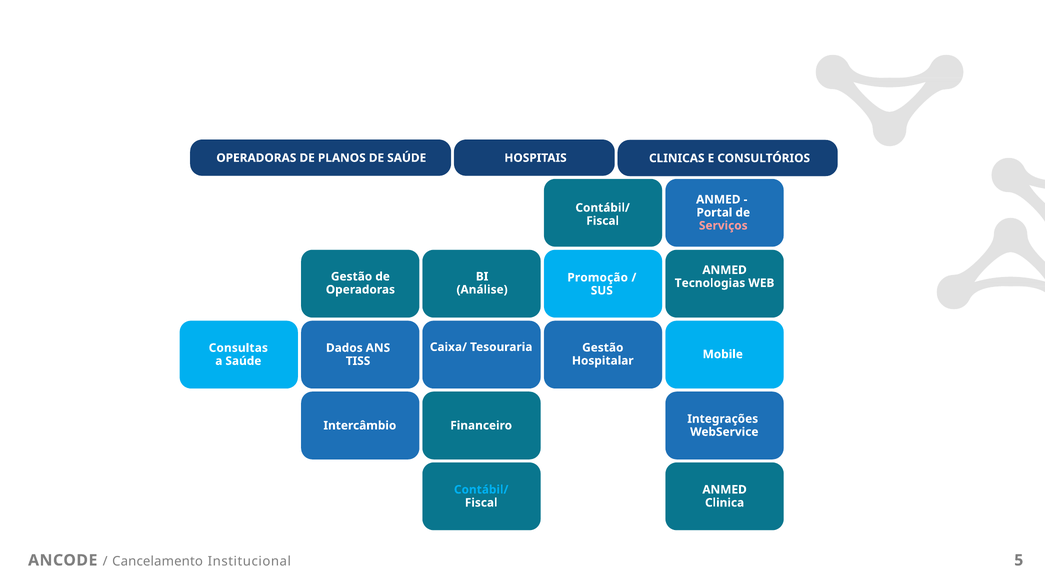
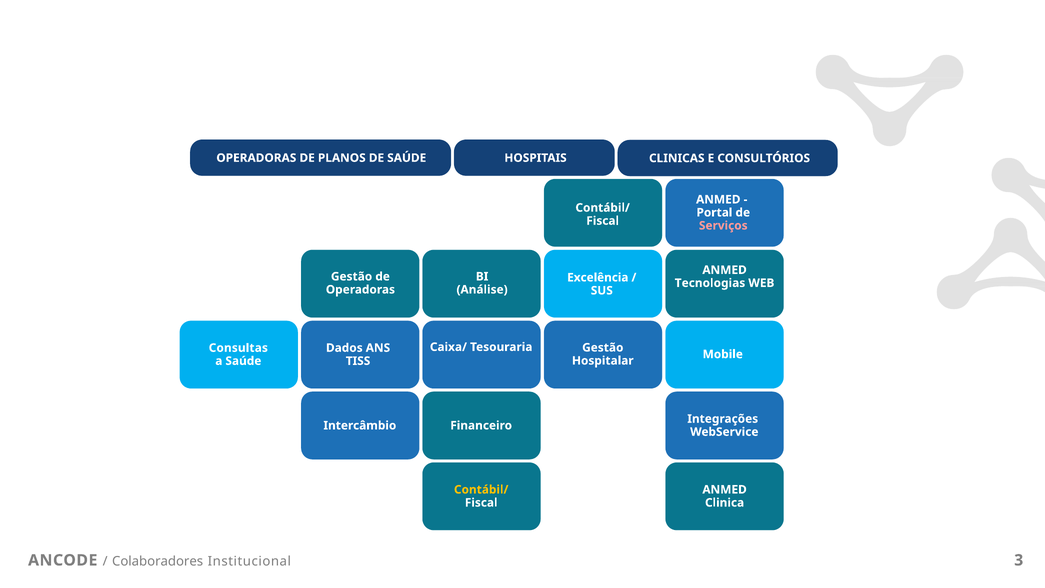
Promoção: Promoção -> Excelência (598, 277)
Contábil/ colour: light blue -> yellow (481, 490)
Cancelamento: Cancelamento -> Colaboradores (158, 561)
5: 5 -> 3 (1019, 560)
